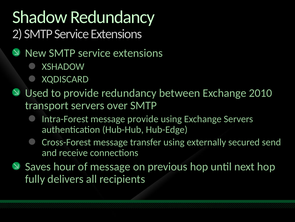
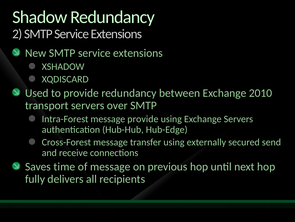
hour: hour -> time (64, 166)
